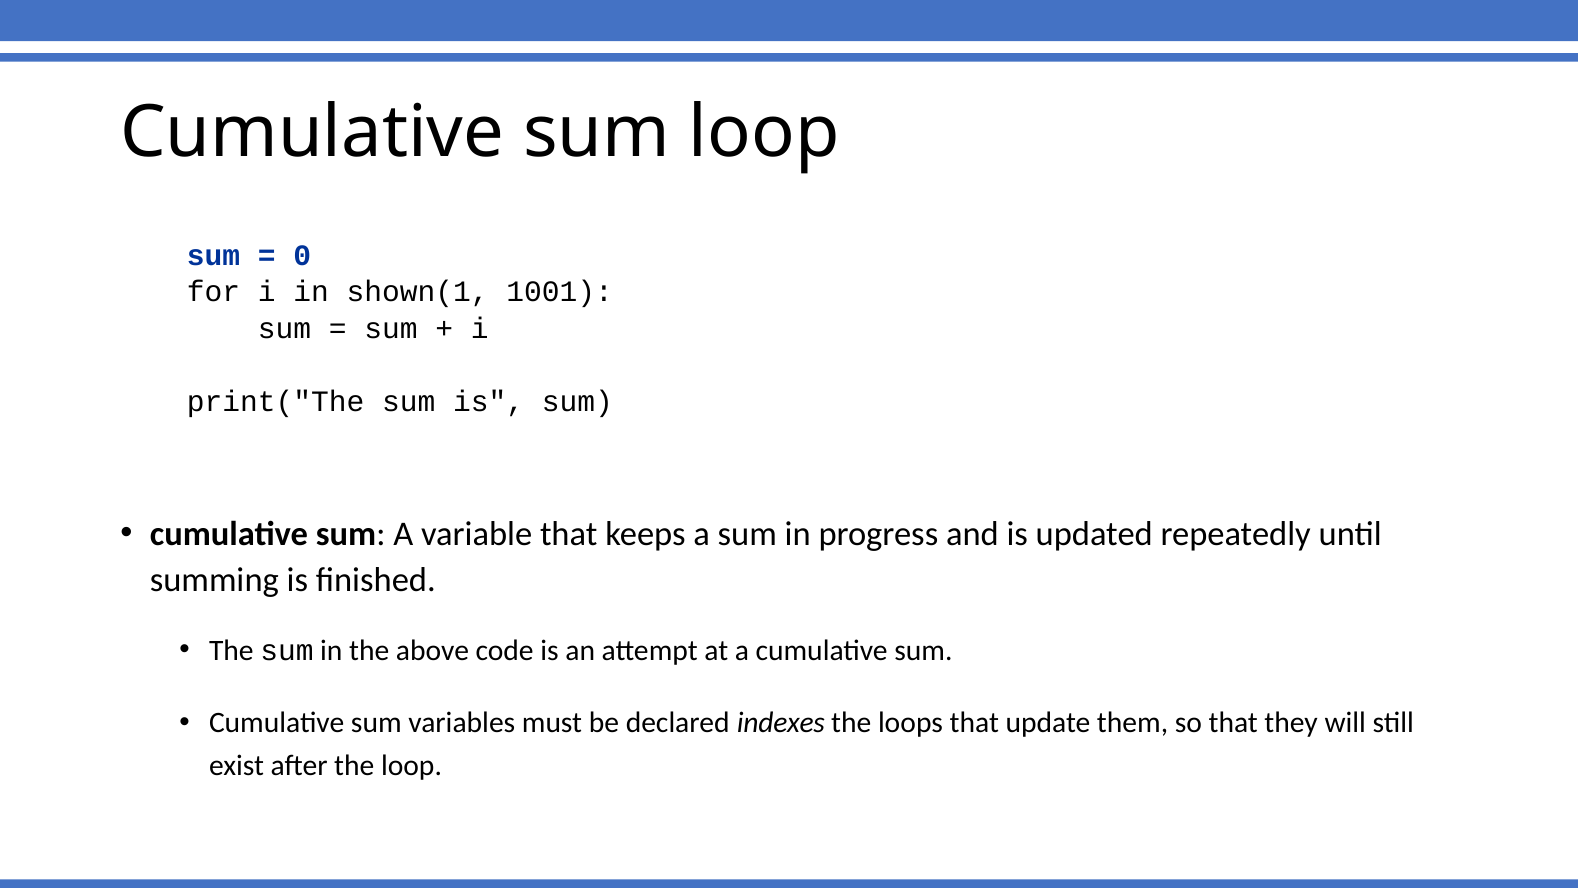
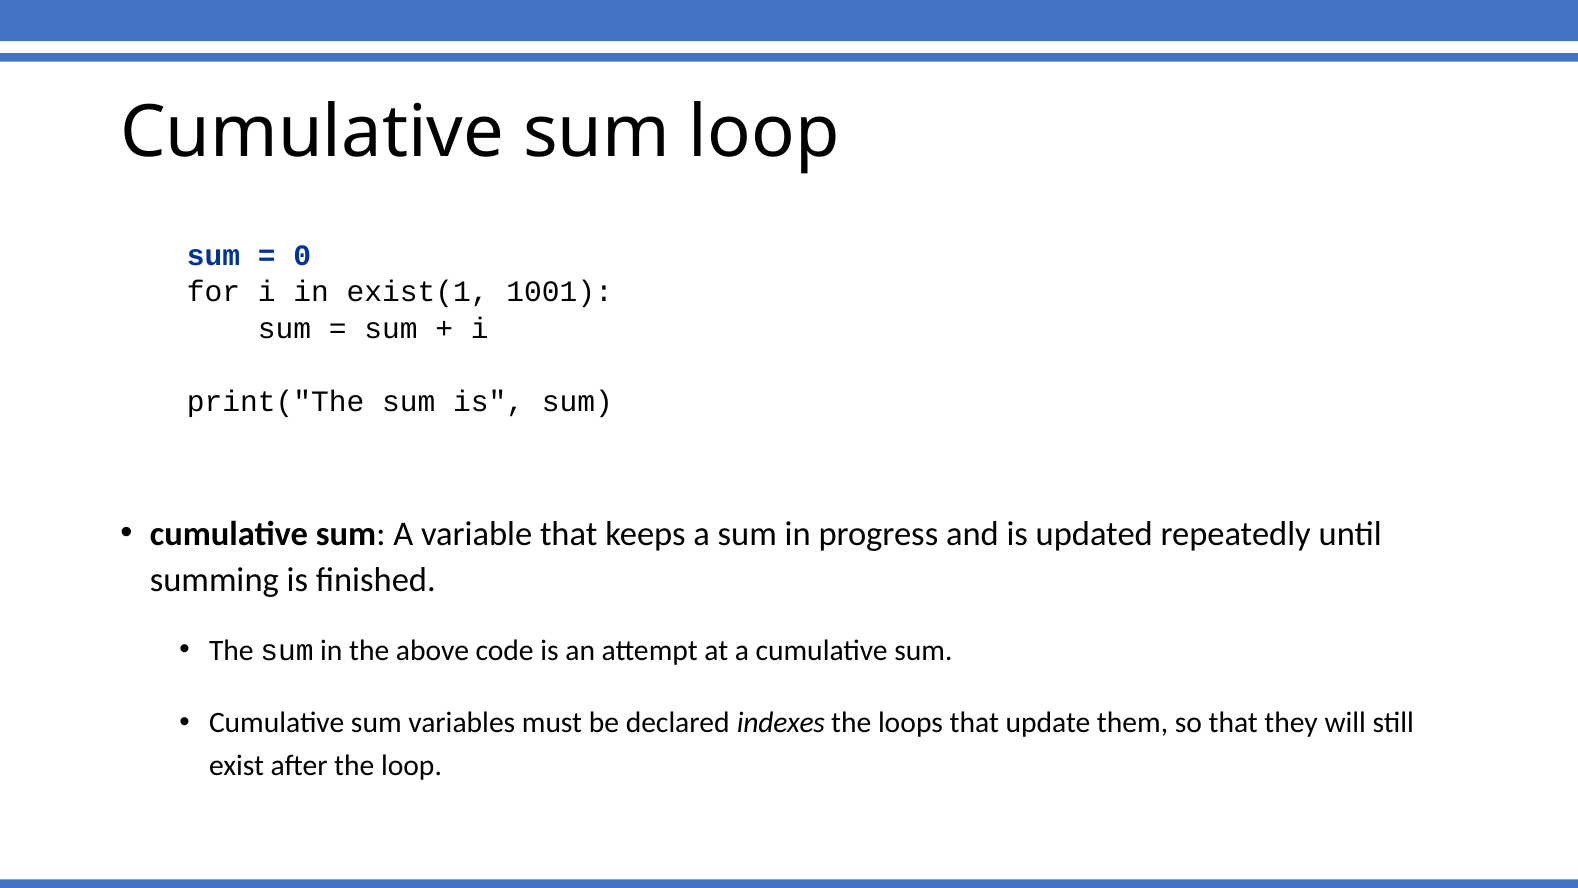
shown(1: shown(1 -> exist(1 (418, 292)
